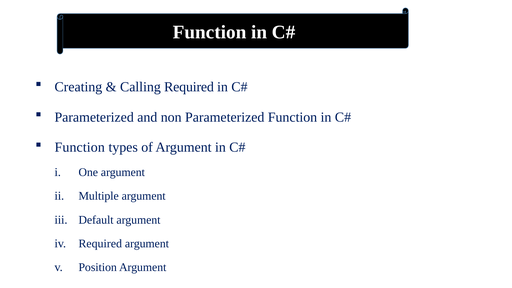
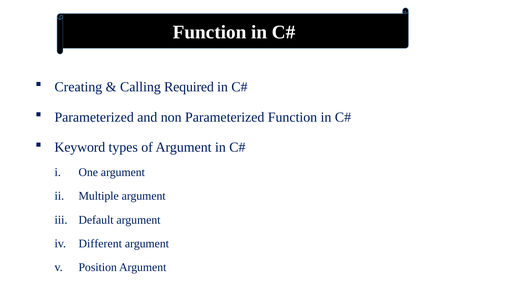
Function: Function -> Keyword (80, 147)
Required: Required -> Different (100, 244)
